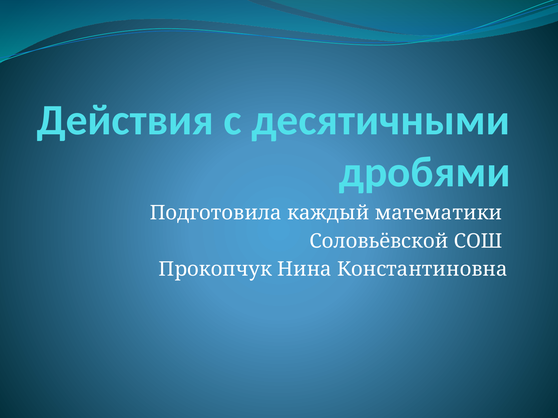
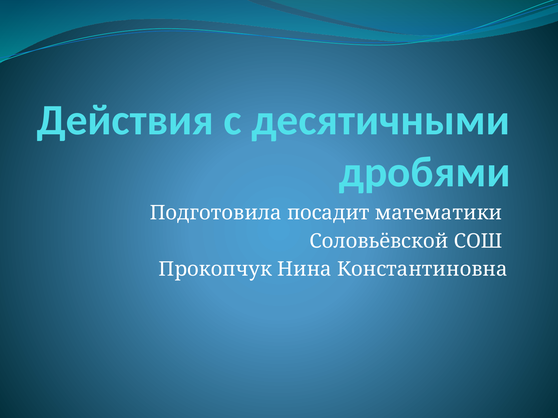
каждый: каждый -> посадит (328, 213)
